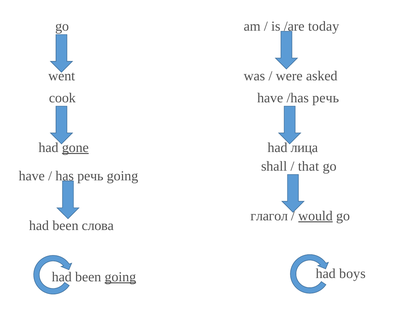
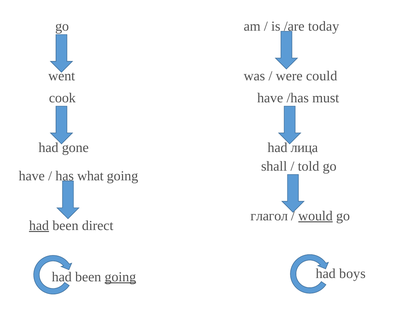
asked: asked -> could (322, 76)
/has речь: речь -> must (326, 98)
gone underline: present -> none (75, 148)
that: that -> told (309, 167)
речь: речь -> what (90, 176)
had underline: none -> present (39, 226)
слова: слова -> direct (98, 226)
